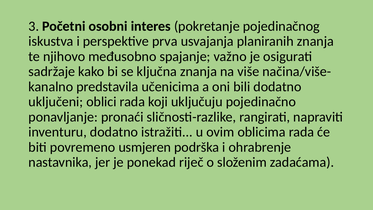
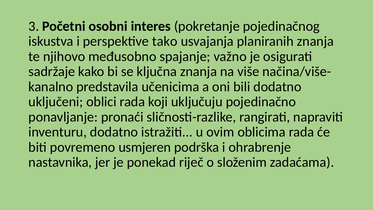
prva: prva -> tako (165, 41)
